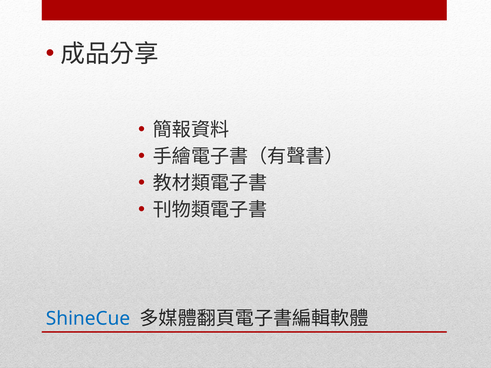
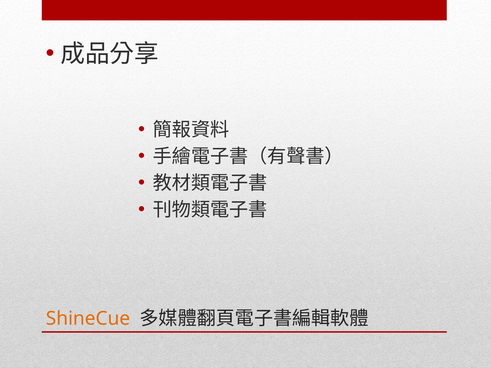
ShineCue colour: blue -> orange (88, 319)
